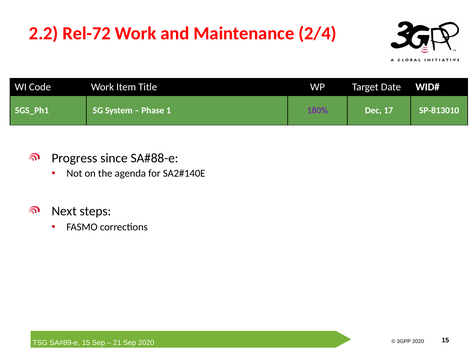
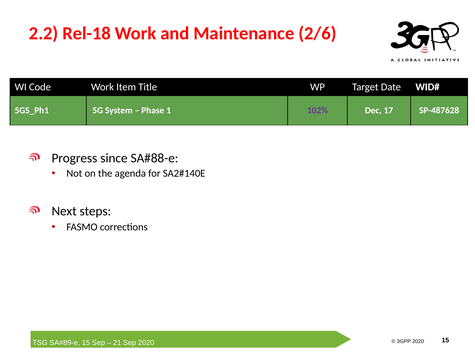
Rel-72: Rel-72 -> Rel-18 (87, 33)
2/4: 2/4 -> 2/6 (318, 33)
180%: 180% -> 102% (317, 111)
SP-813010: SP-813010 -> SP-487628 (439, 111)
